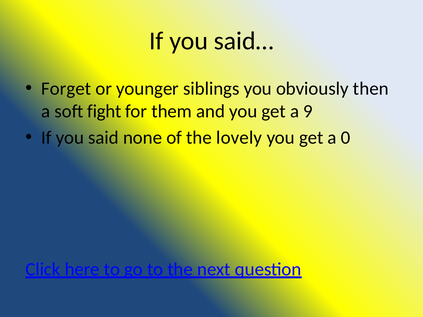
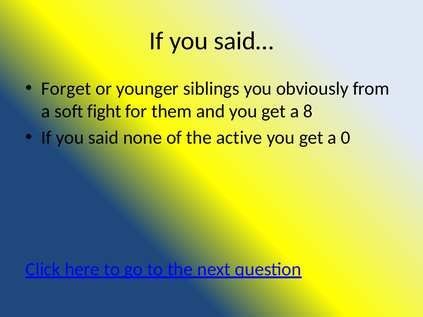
then: then -> from (371, 89)
9: 9 -> 8 (308, 111)
lovely: lovely -> active (239, 138)
